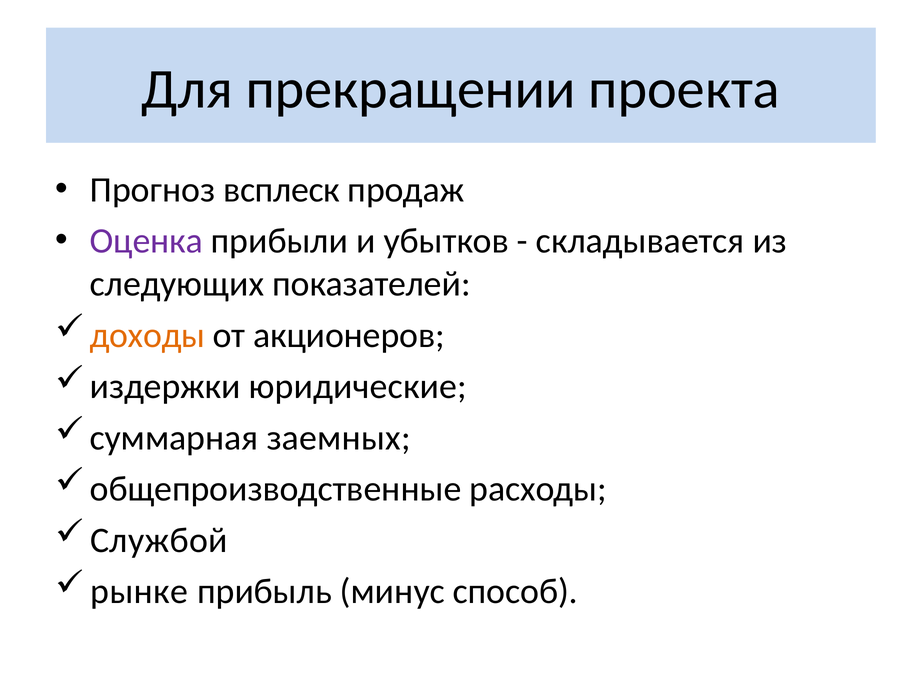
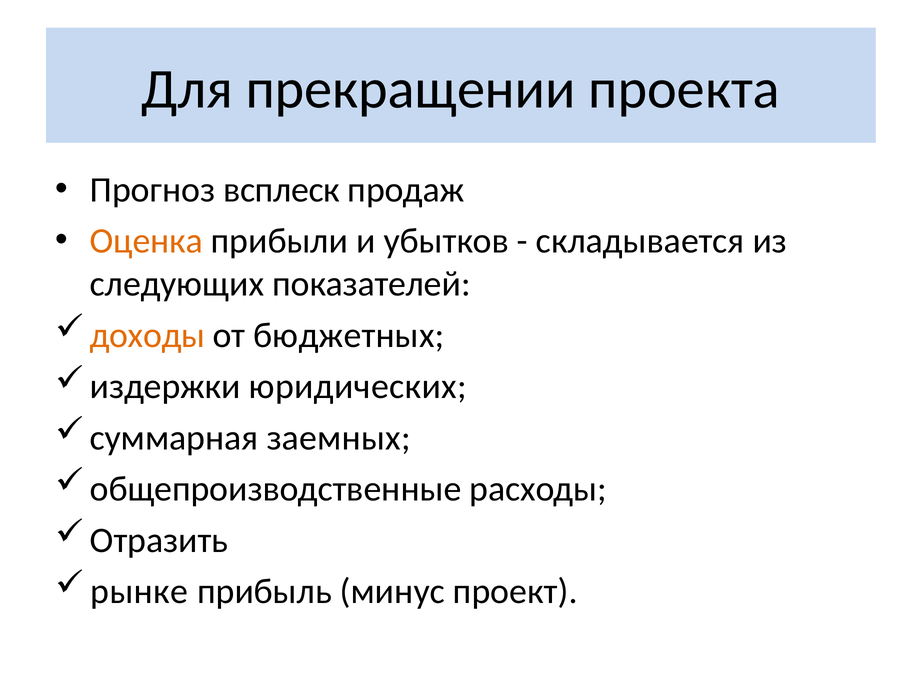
Оценка colour: purple -> orange (146, 241)
акционеров: акционеров -> бюджетных (349, 336)
юридические: юридические -> юридических (358, 387)
Службой: Службой -> Отразить (159, 541)
способ: способ -> проект (515, 592)
